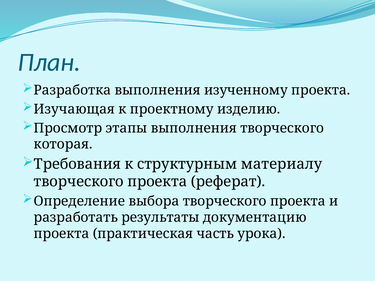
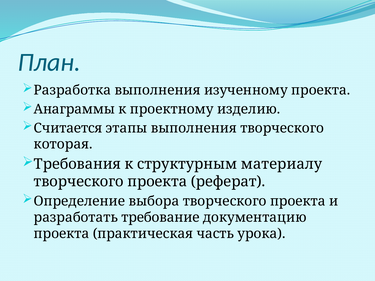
Изучающая: Изучающая -> Анаграммы (74, 109)
Просмотр: Просмотр -> Считается (68, 128)
результаты: результаты -> требование (160, 218)
